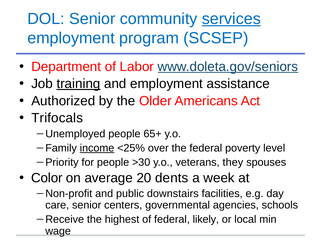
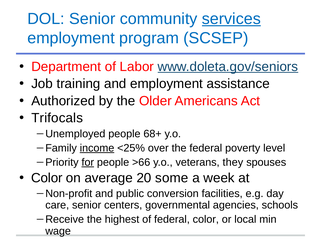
training underline: present -> none (78, 84)
65+: 65+ -> 68+ (153, 134)
for underline: none -> present (88, 162)
>30: >30 -> >66 (141, 162)
dents: dents -> some (172, 178)
downstairs: downstairs -> conversion (173, 193)
federal likely: likely -> color (206, 219)
